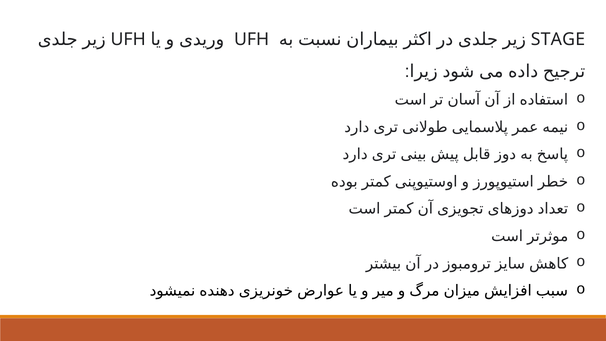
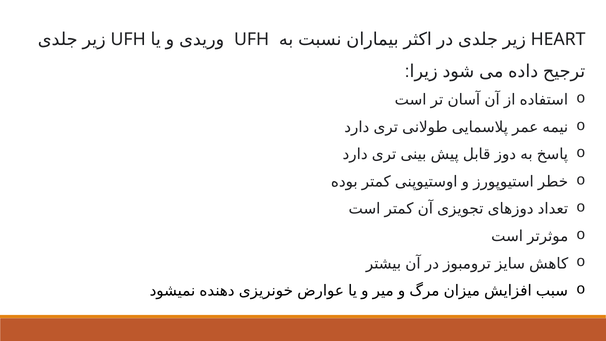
STAGE: STAGE -> HEART (558, 39)
